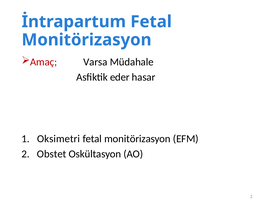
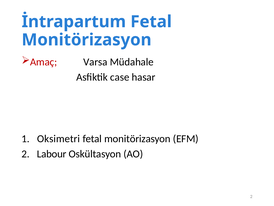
eder: eder -> case (120, 77)
Obstet: Obstet -> Labour (52, 154)
